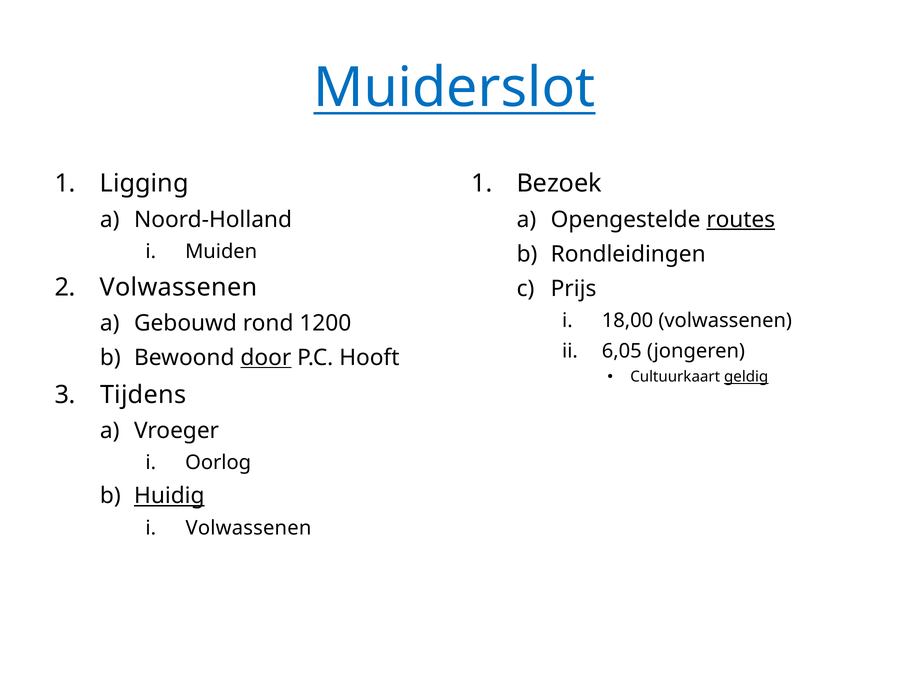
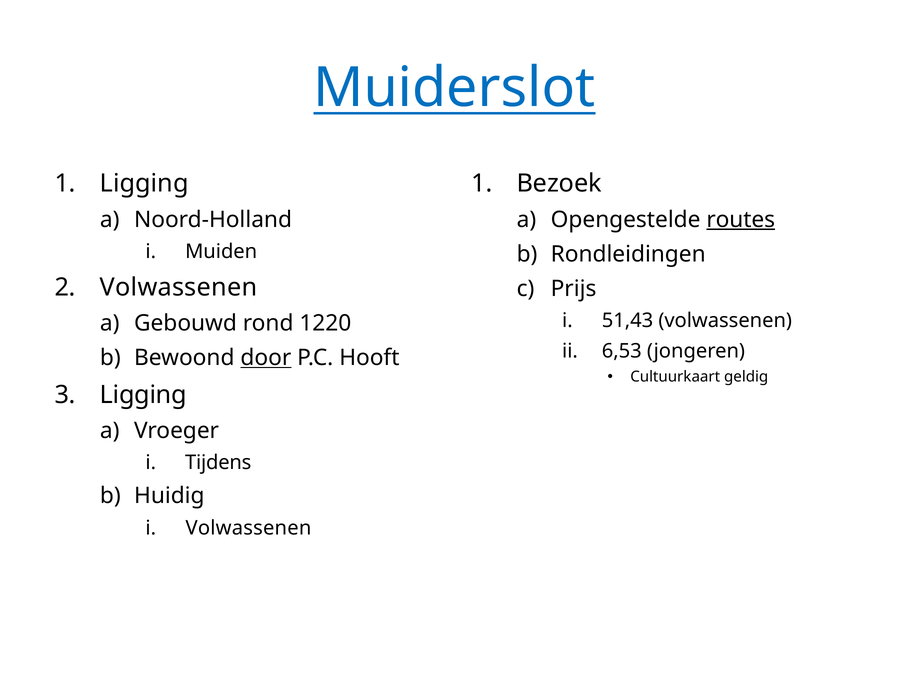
18,00: 18,00 -> 51,43 (628, 321)
1200: 1200 -> 1220 (325, 323)
6,05: 6,05 -> 6,53 (622, 351)
geldig underline: present -> none (746, 377)
Tijdens: Tijdens -> Ligging (143, 395)
Oorlog: Oorlog -> Tijdens (218, 462)
Huidig underline: present -> none (169, 496)
